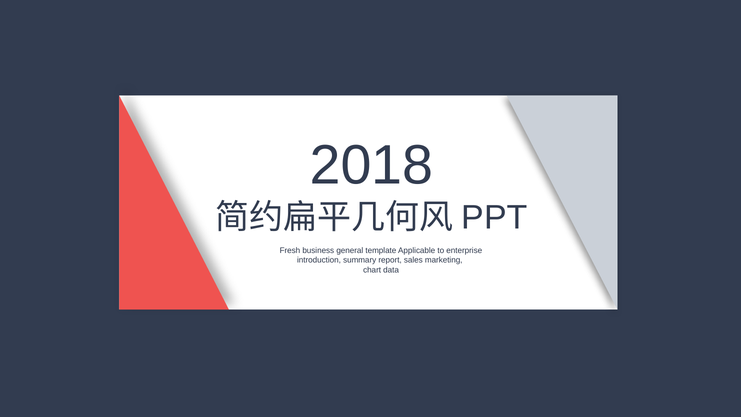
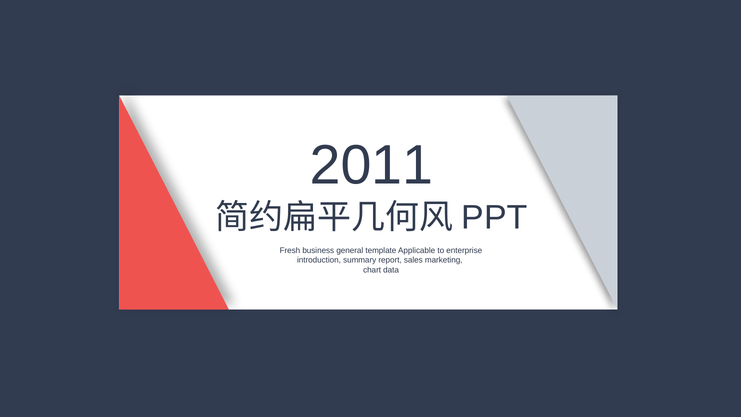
2018: 2018 -> 2011 (371, 165)
